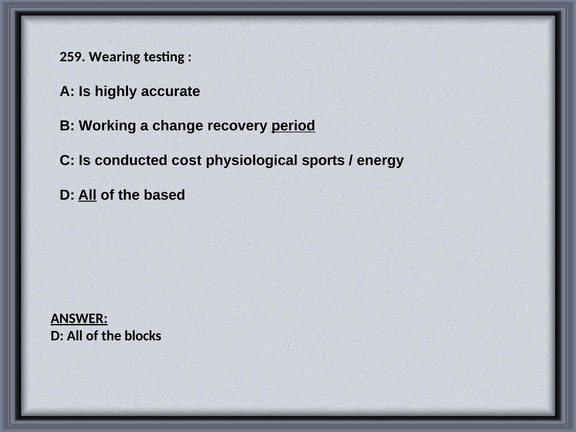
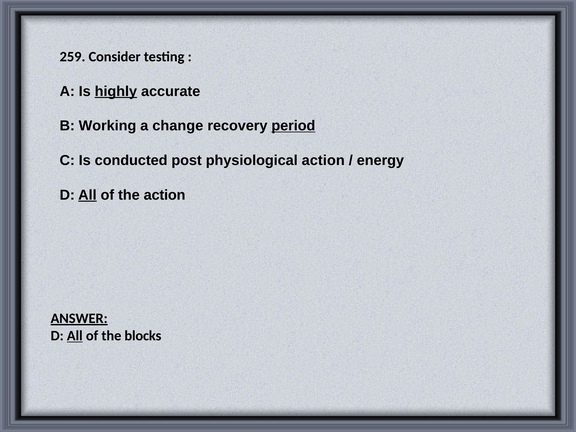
Wearing: Wearing -> Consider (115, 57)
highly underline: none -> present (116, 91)
cost: cost -> post (187, 160)
physiological sports: sports -> action (323, 160)
the based: based -> action (165, 195)
All underline: none -> present (75, 336)
